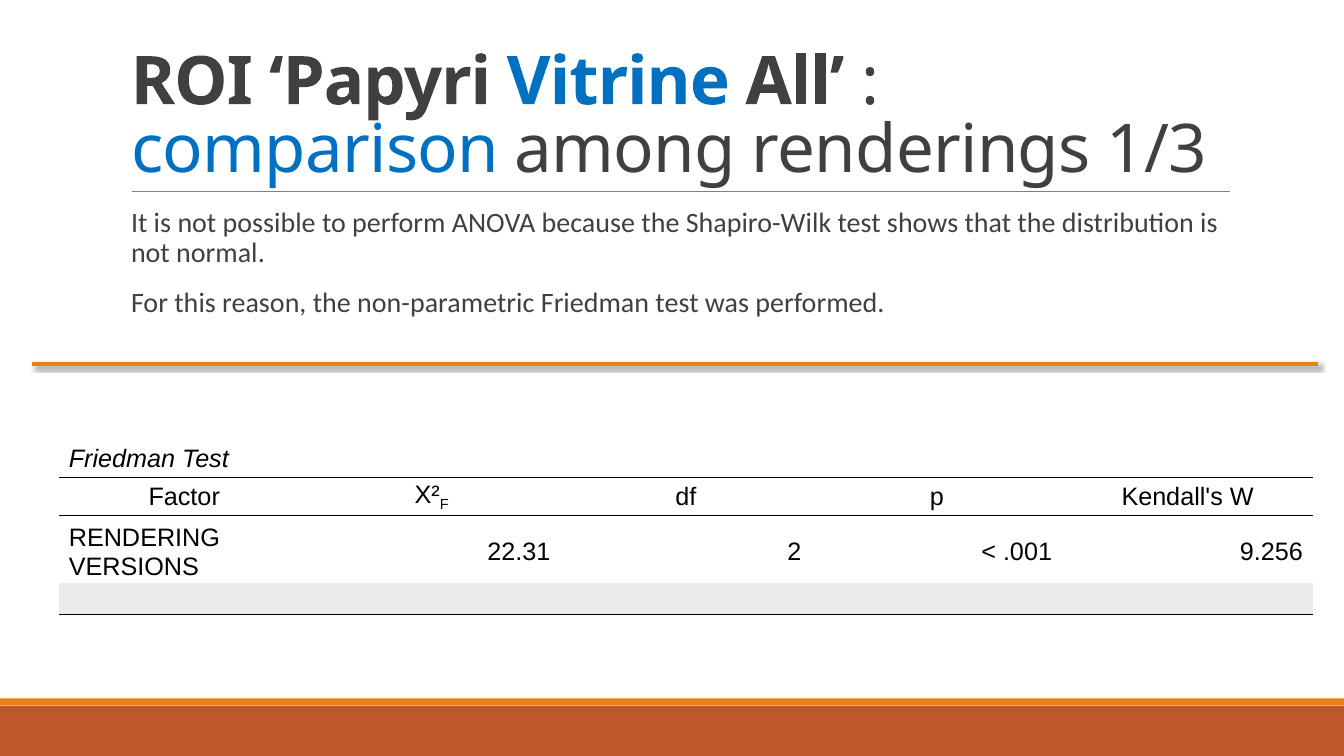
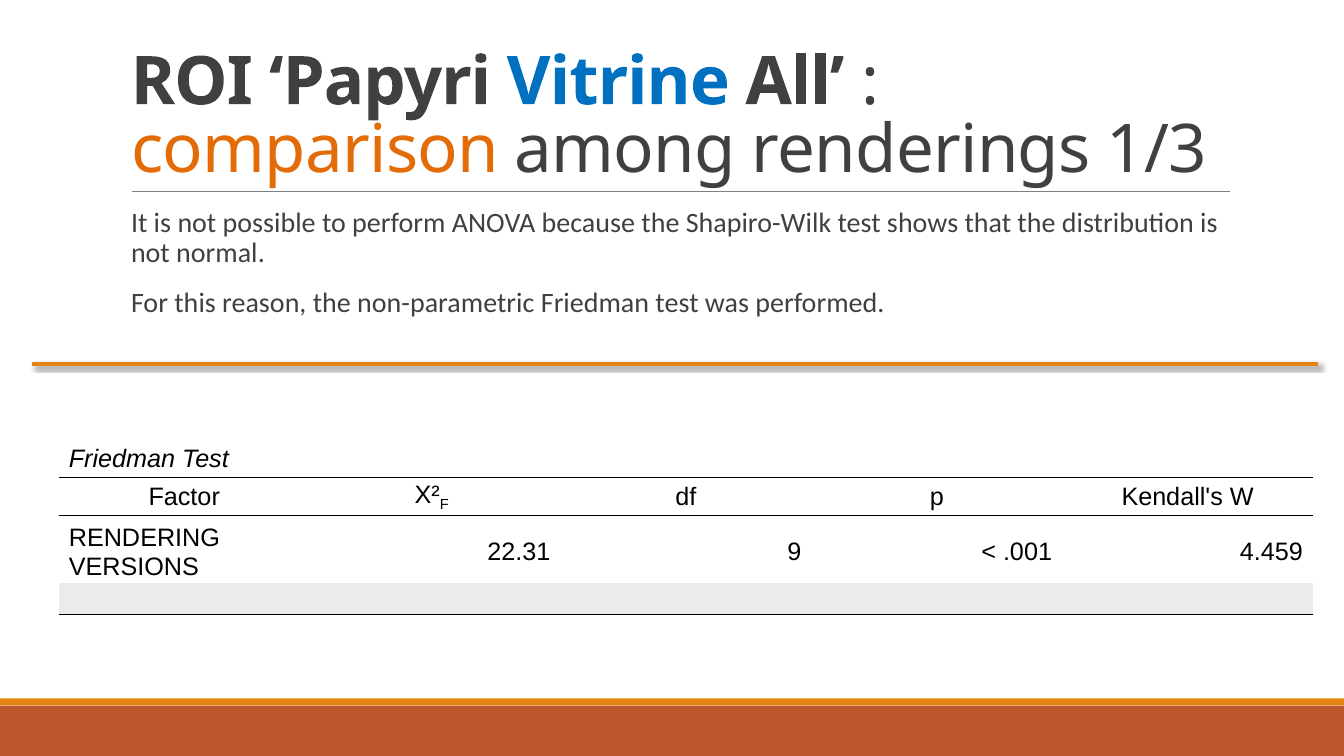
comparison colour: blue -> orange (315, 151)
2: 2 -> 9 (794, 553)
9.256: 9.256 -> 4.459 (1271, 553)
